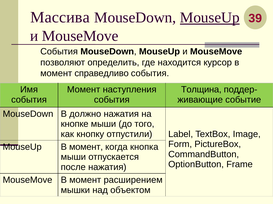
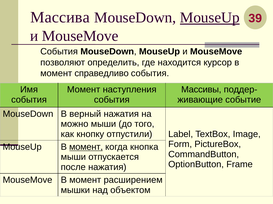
Толщина: Толщина -> Массивы (201, 90)
должно: должно -> верный (85, 114)
кнопке: кнопке -> можно (75, 124)
момент underline: none -> present (86, 147)
